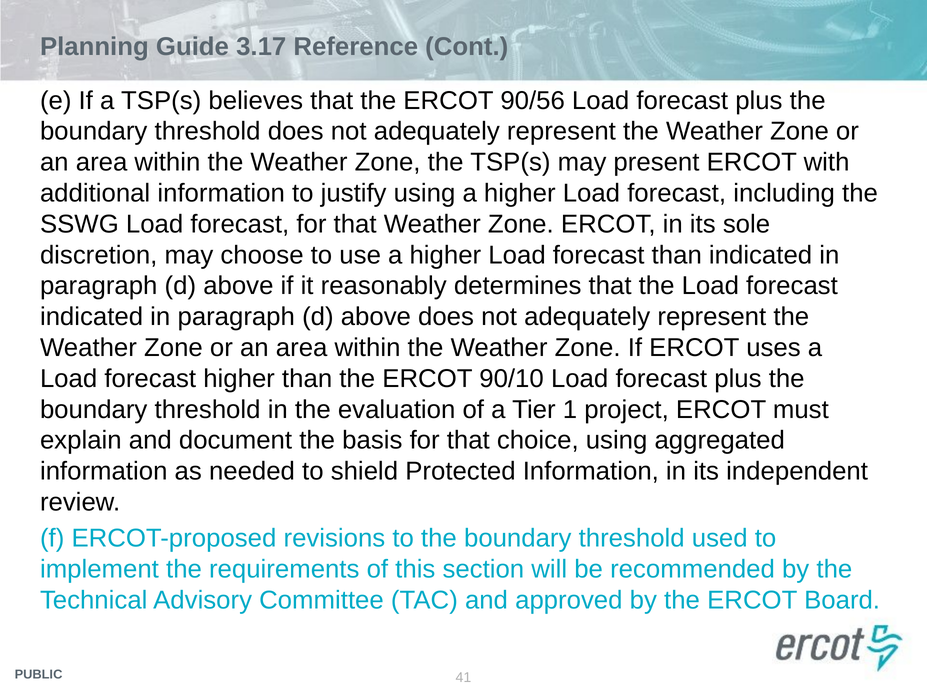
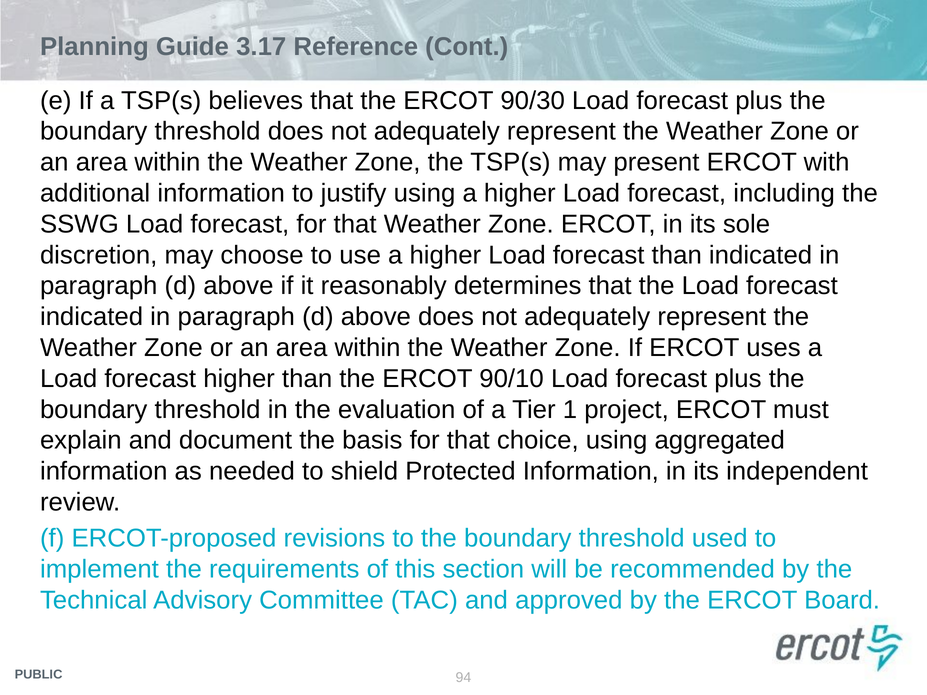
90/56: 90/56 -> 90/30 (533, 101)
41: 41 -> 94 (463, 678)
